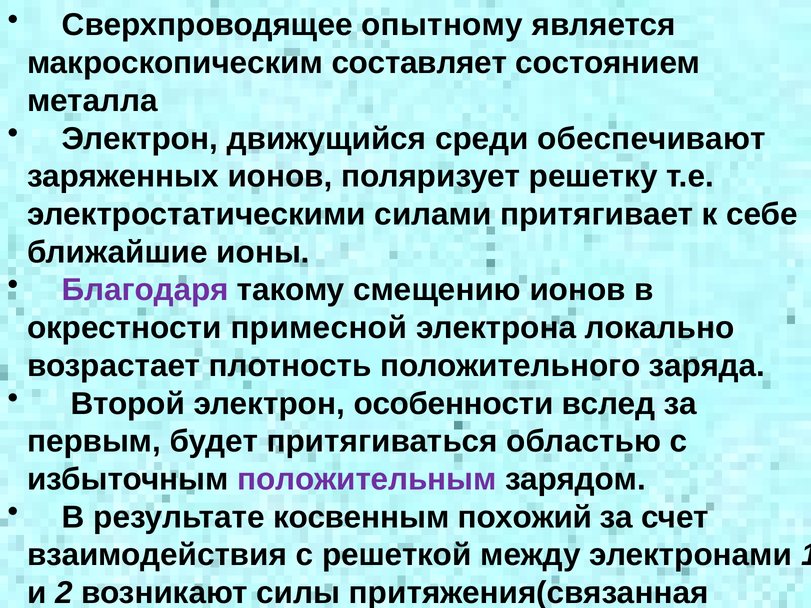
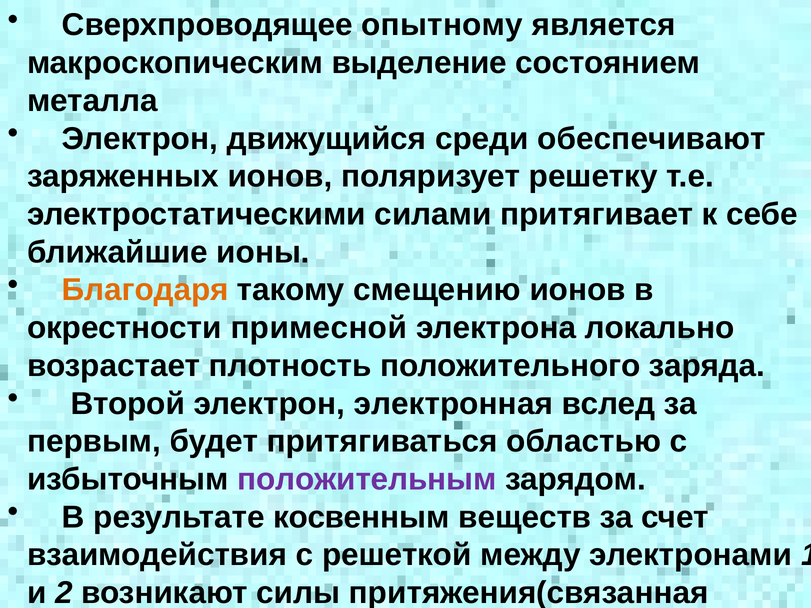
составляет: составляет -> выделение (419, 63)
Благодаря colour: purple -> orange (145, 290)
особенности: особенности -> электронная (453, 404)
похожий: похожий -> веществ (525, 517)
